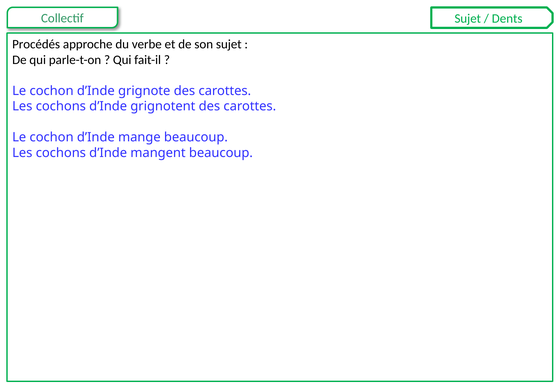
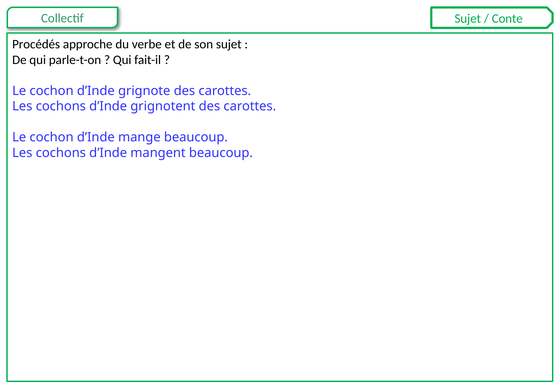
Dents: Dents -> Conte (507, 19)
